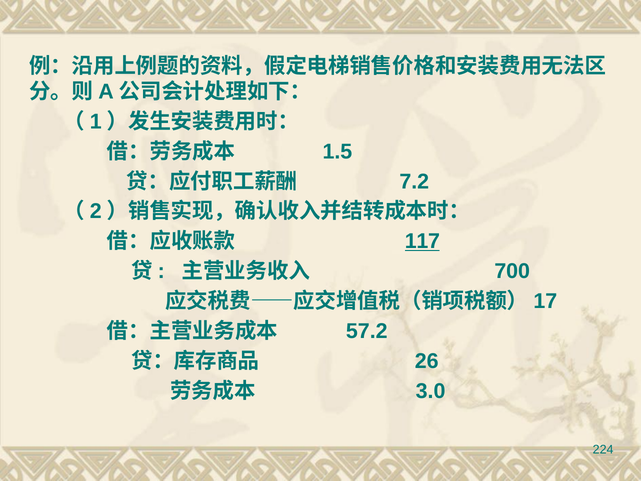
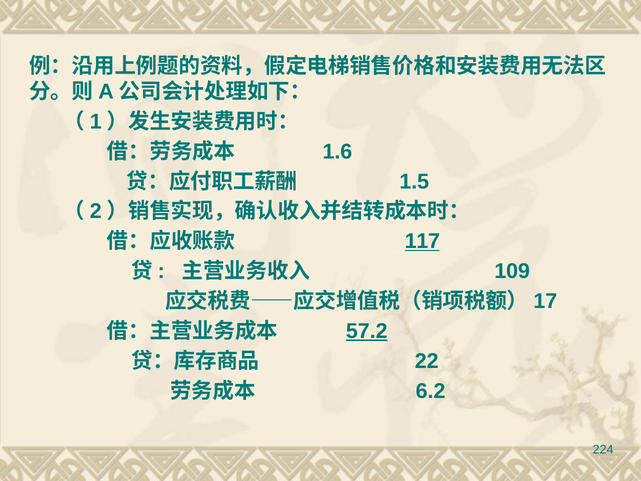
1.5: 1.5 -> 1.6 (337, 152)
7.2: 7.2 -> 1.5 (414, 181)
700: 700 -> 109 (512, 271)
57.2 underline: none -> present (367, 331)
26: 26 -> 22 (427, 361)
3.0: 3.0 -> 6.2 (431, 391)
